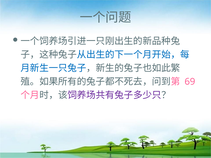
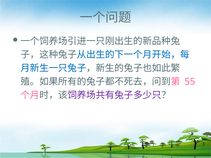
69: 69 -> 55 (190, 82)
